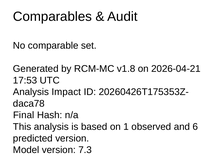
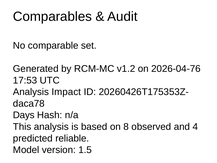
v1.8: v1.8 -> v1.2 (126, 69)
2026-04-21: 2026-04-21 -> 2026-04-76 (176, 69)
Final: Final -> Days (24, 115)
1: 1 -> 8 (126, 127)
6: 6 -> 4 (195, 127)
predicted version: version -> reliable (72, 138)
7.3: 7.3 -> 1.5 (85, 150)
